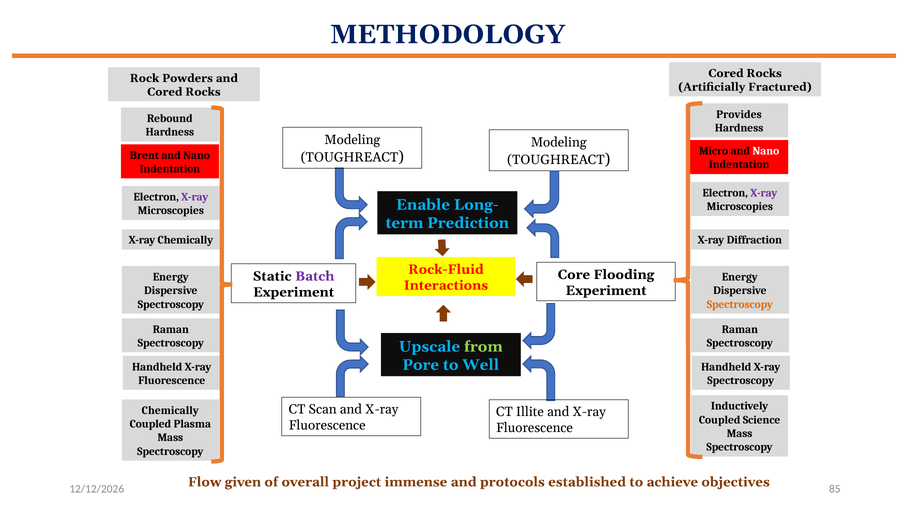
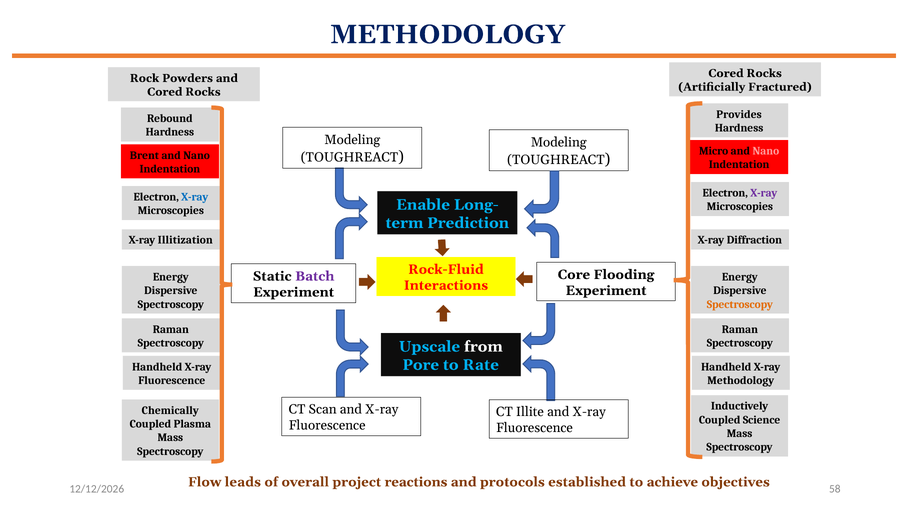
Nano colour: white -> pink (766, 151)
X-ray colour: purple -> blue (195, 197)
X-ray Chemically: Chemically -> Illitization (185, 240)
from colour: light green -> white (483, 347)
Well: Well -> Rate (481, 365)
Spectroscopy: Spectroscopy -> Methodology (741, 380)
given: given -> leads (243, 482)
immense: immense -> reactions (416, 482)
85: 85 -> 58 (835, 489)
